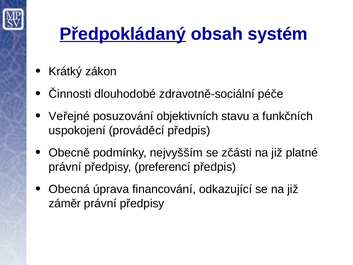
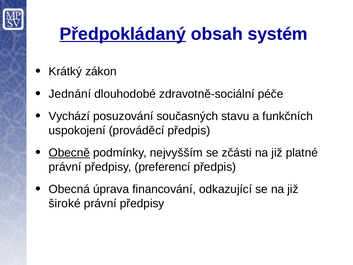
Činnosti: Činnosti -> Jednání (70, 94)
Veřejné: Veřejné -> Vychází (69, 116)
objektivních: objektivních -> současných (187, 116)
Obecně underline: none -> present (69, 153)
záměr: záměr -> široké (65, 203)
